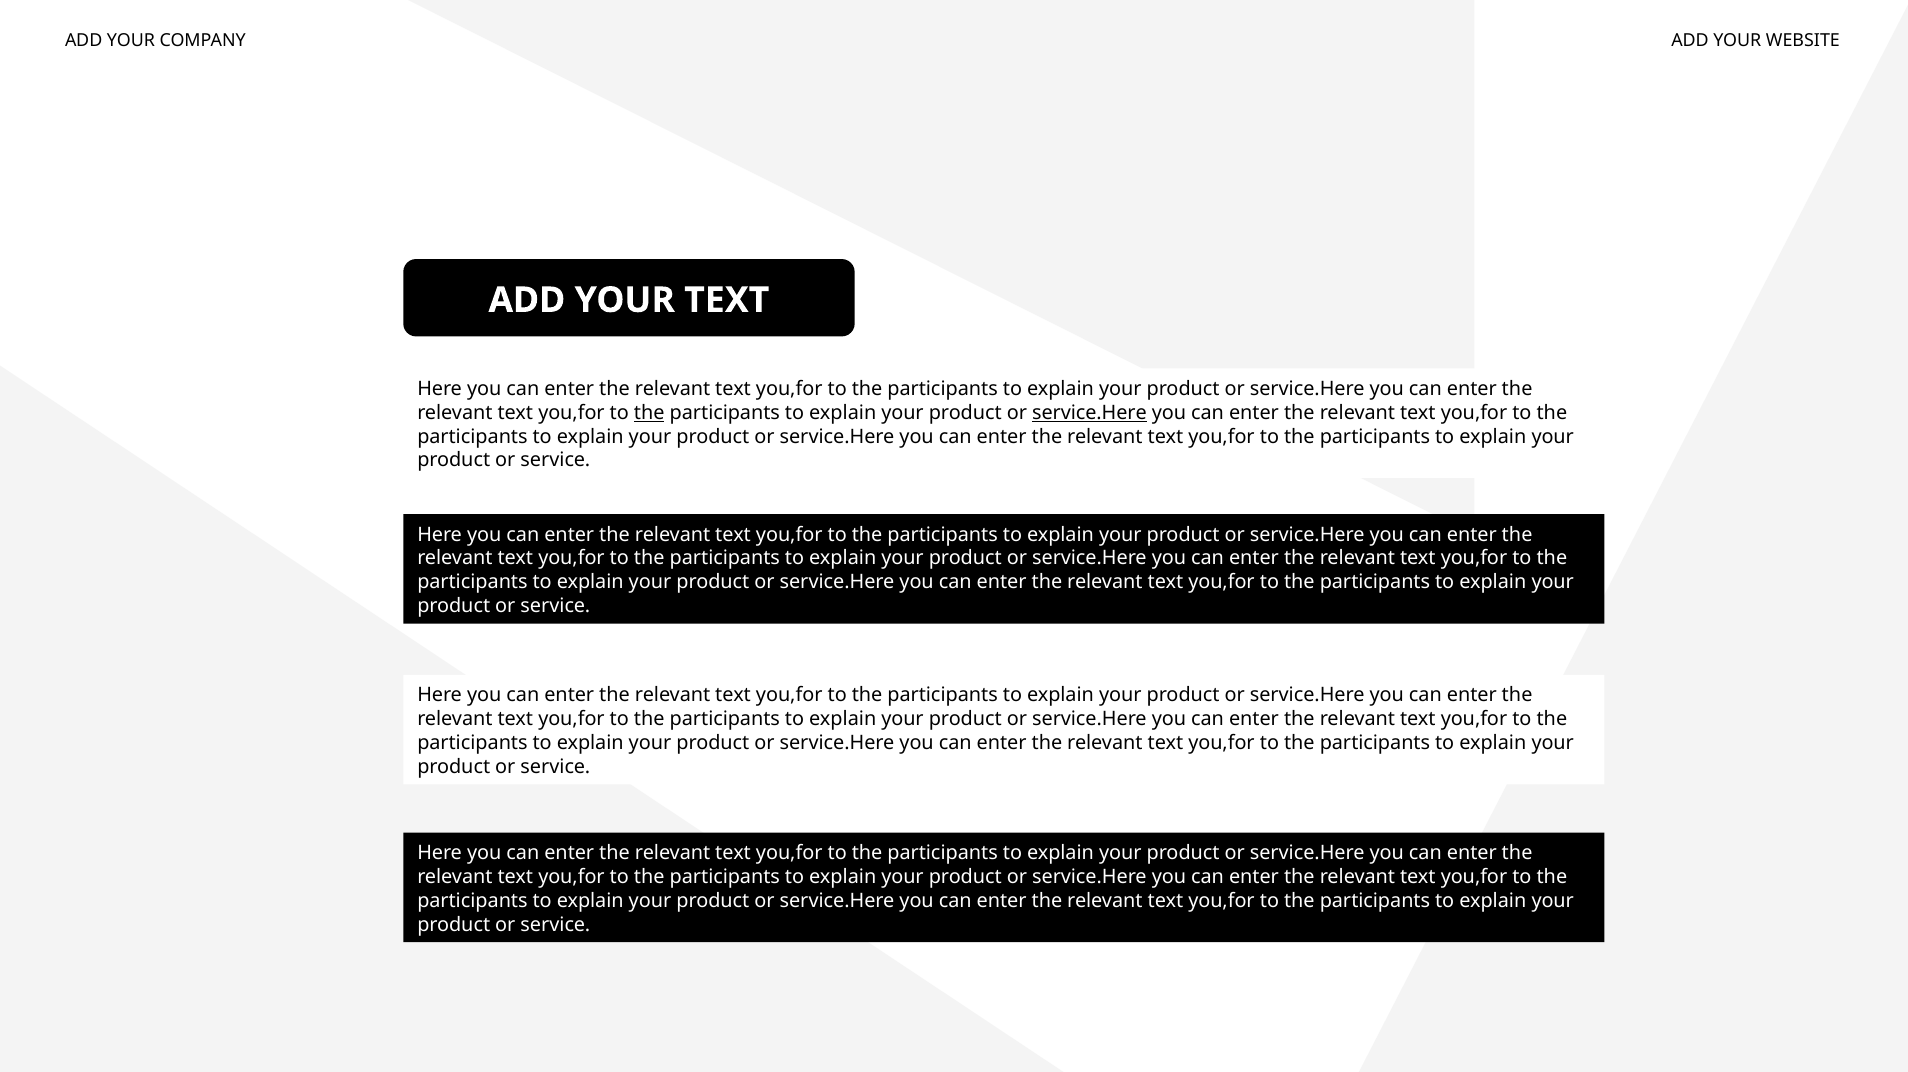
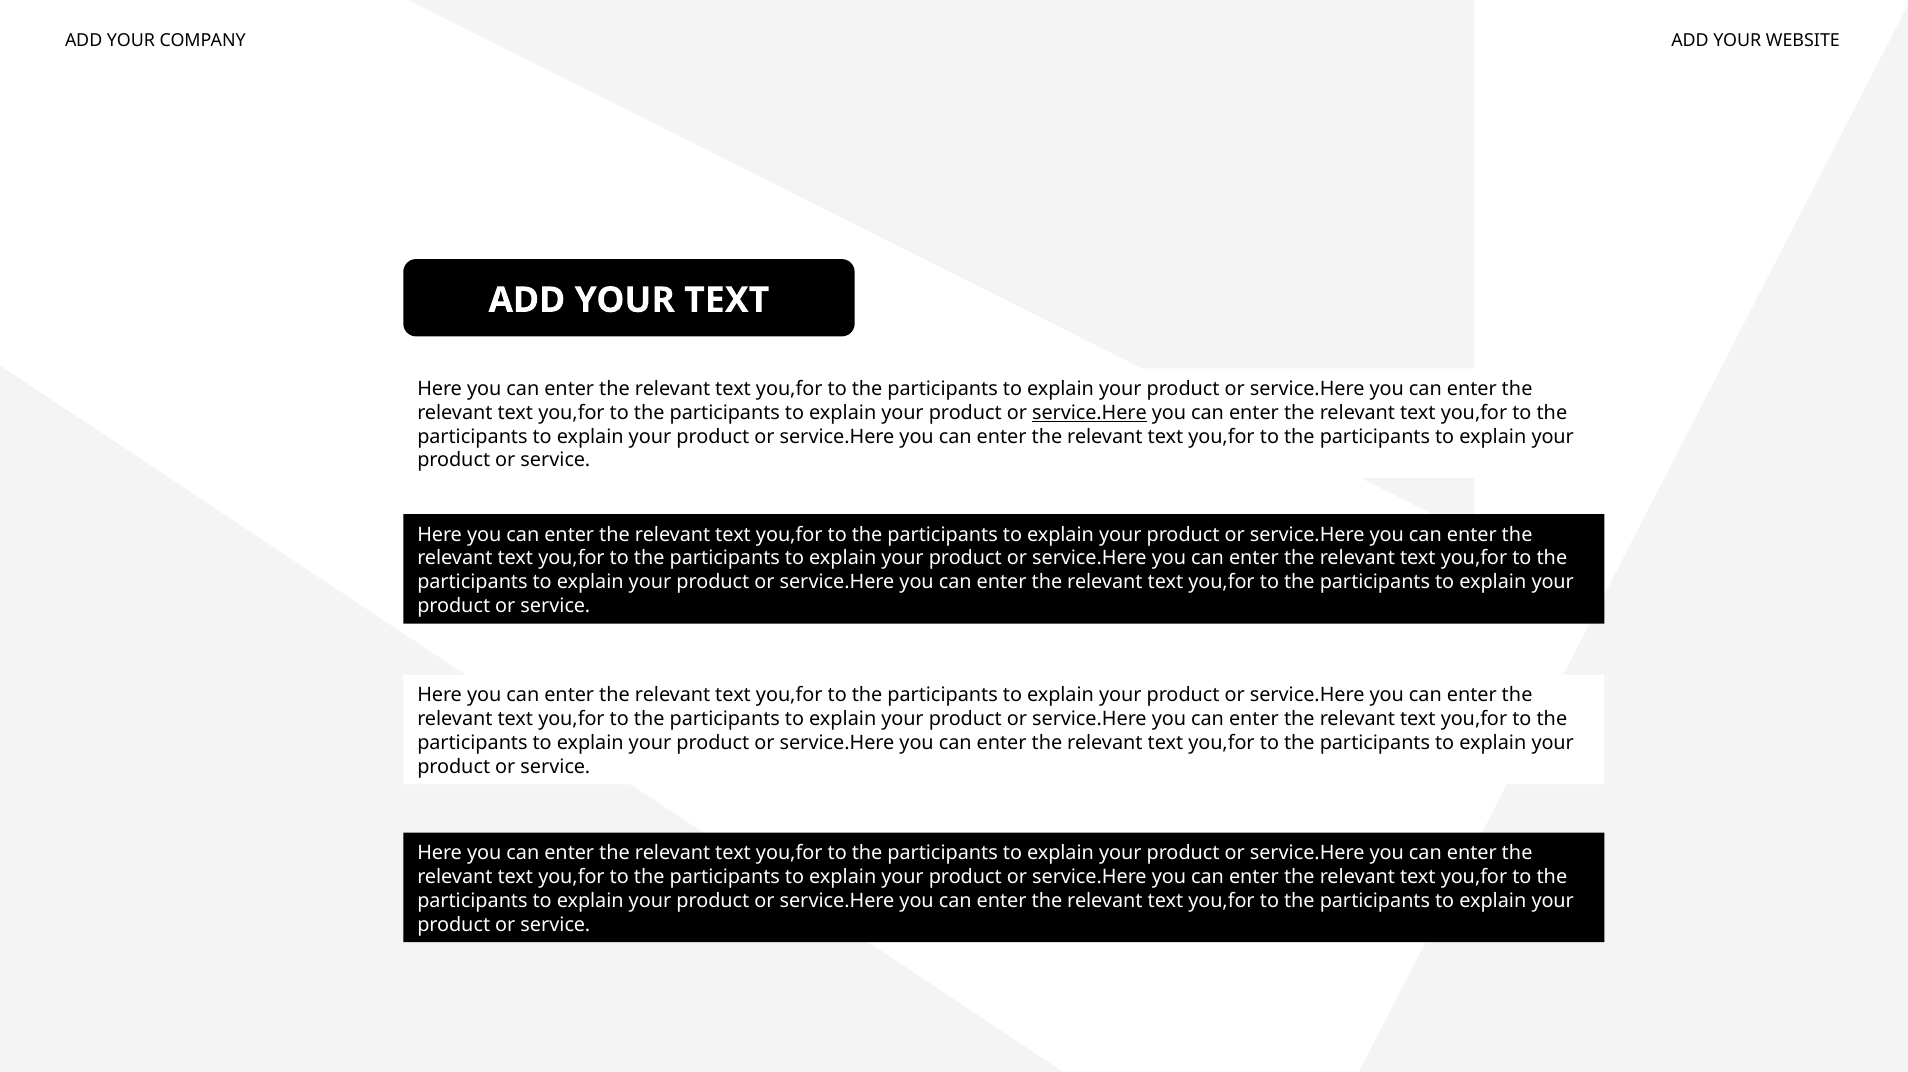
the underline: present -> none (649, 412)
